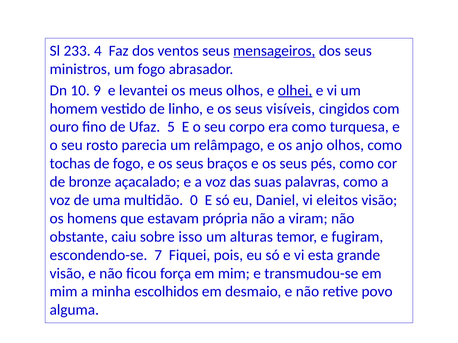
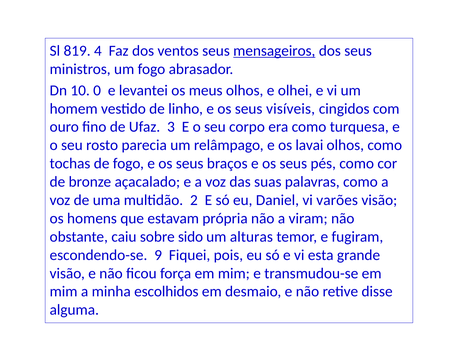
233: 233 -> 819 (77, 51)
9: 9 -> 0 (97, 91)
olhei underline: present -> none (295, 91)
5: 5 -> 3 (171, 127)
anjo: anjo -> lavai (309, 145)
0: 0 -> 2 (194, 200)
eleitos: eleitos -> varões (337, 200)
isso: isso -> sido (191, 237)
7: 7 -> 9 (158, 255)
povo: povo -> disse (377, 292)
